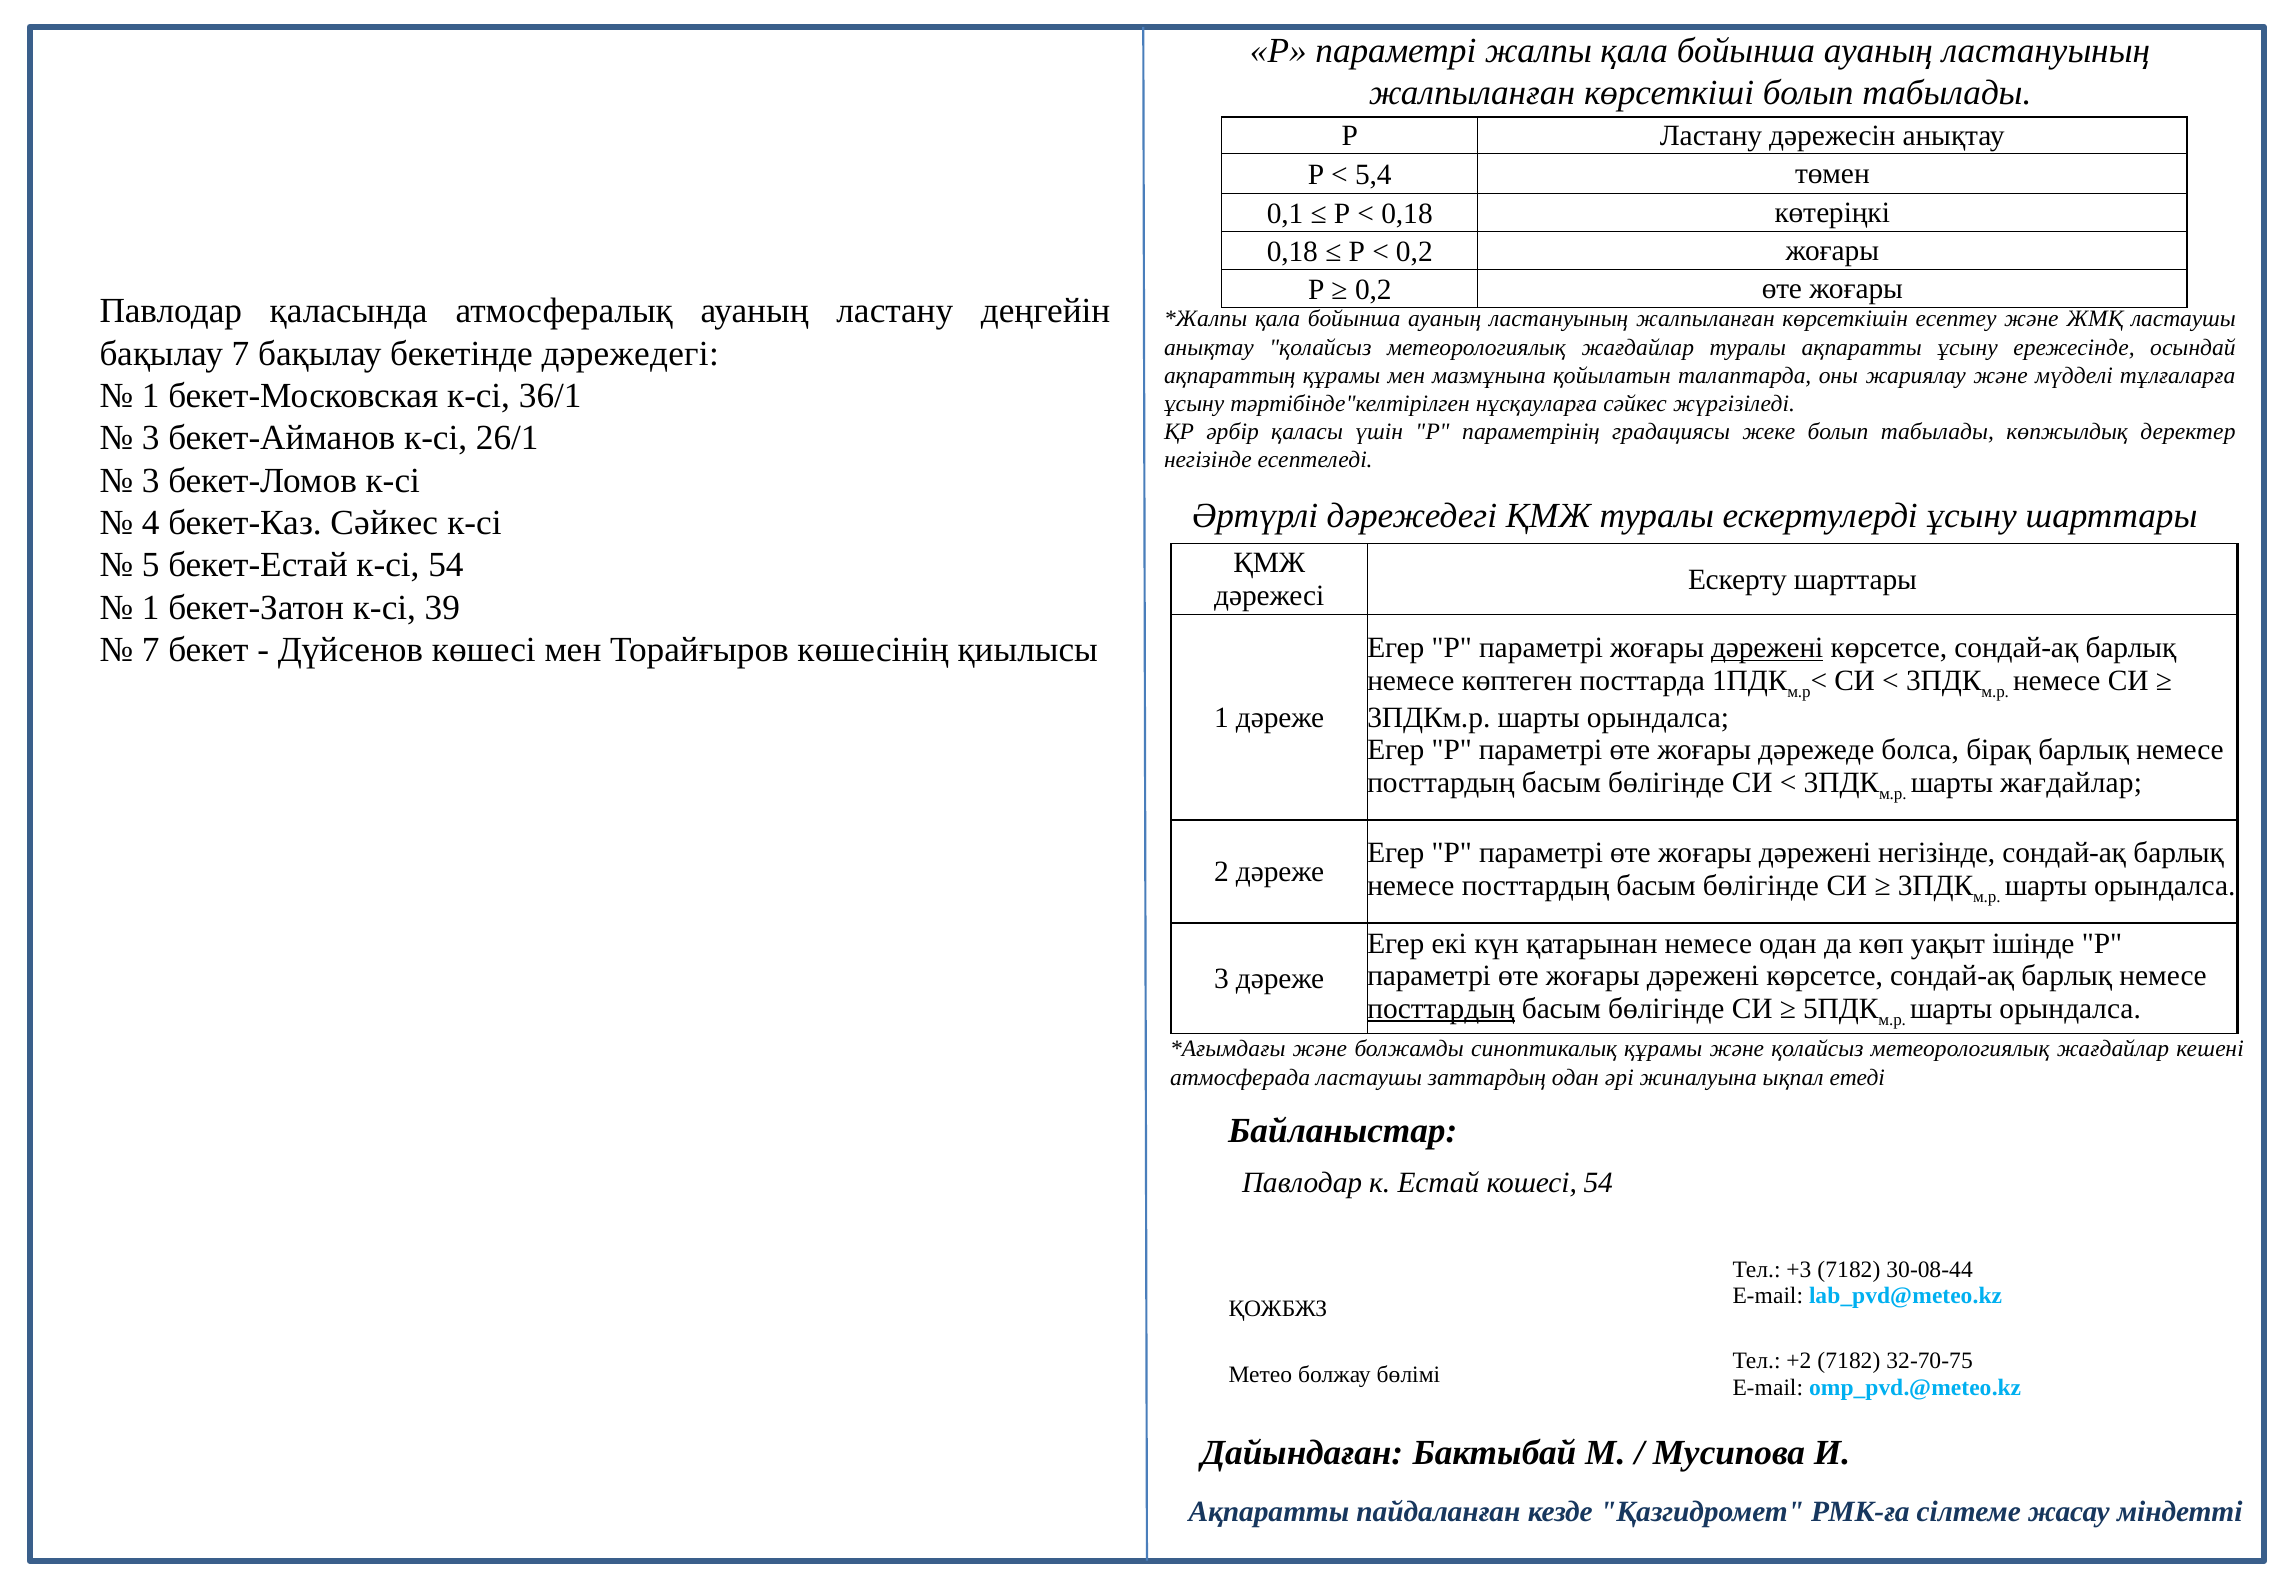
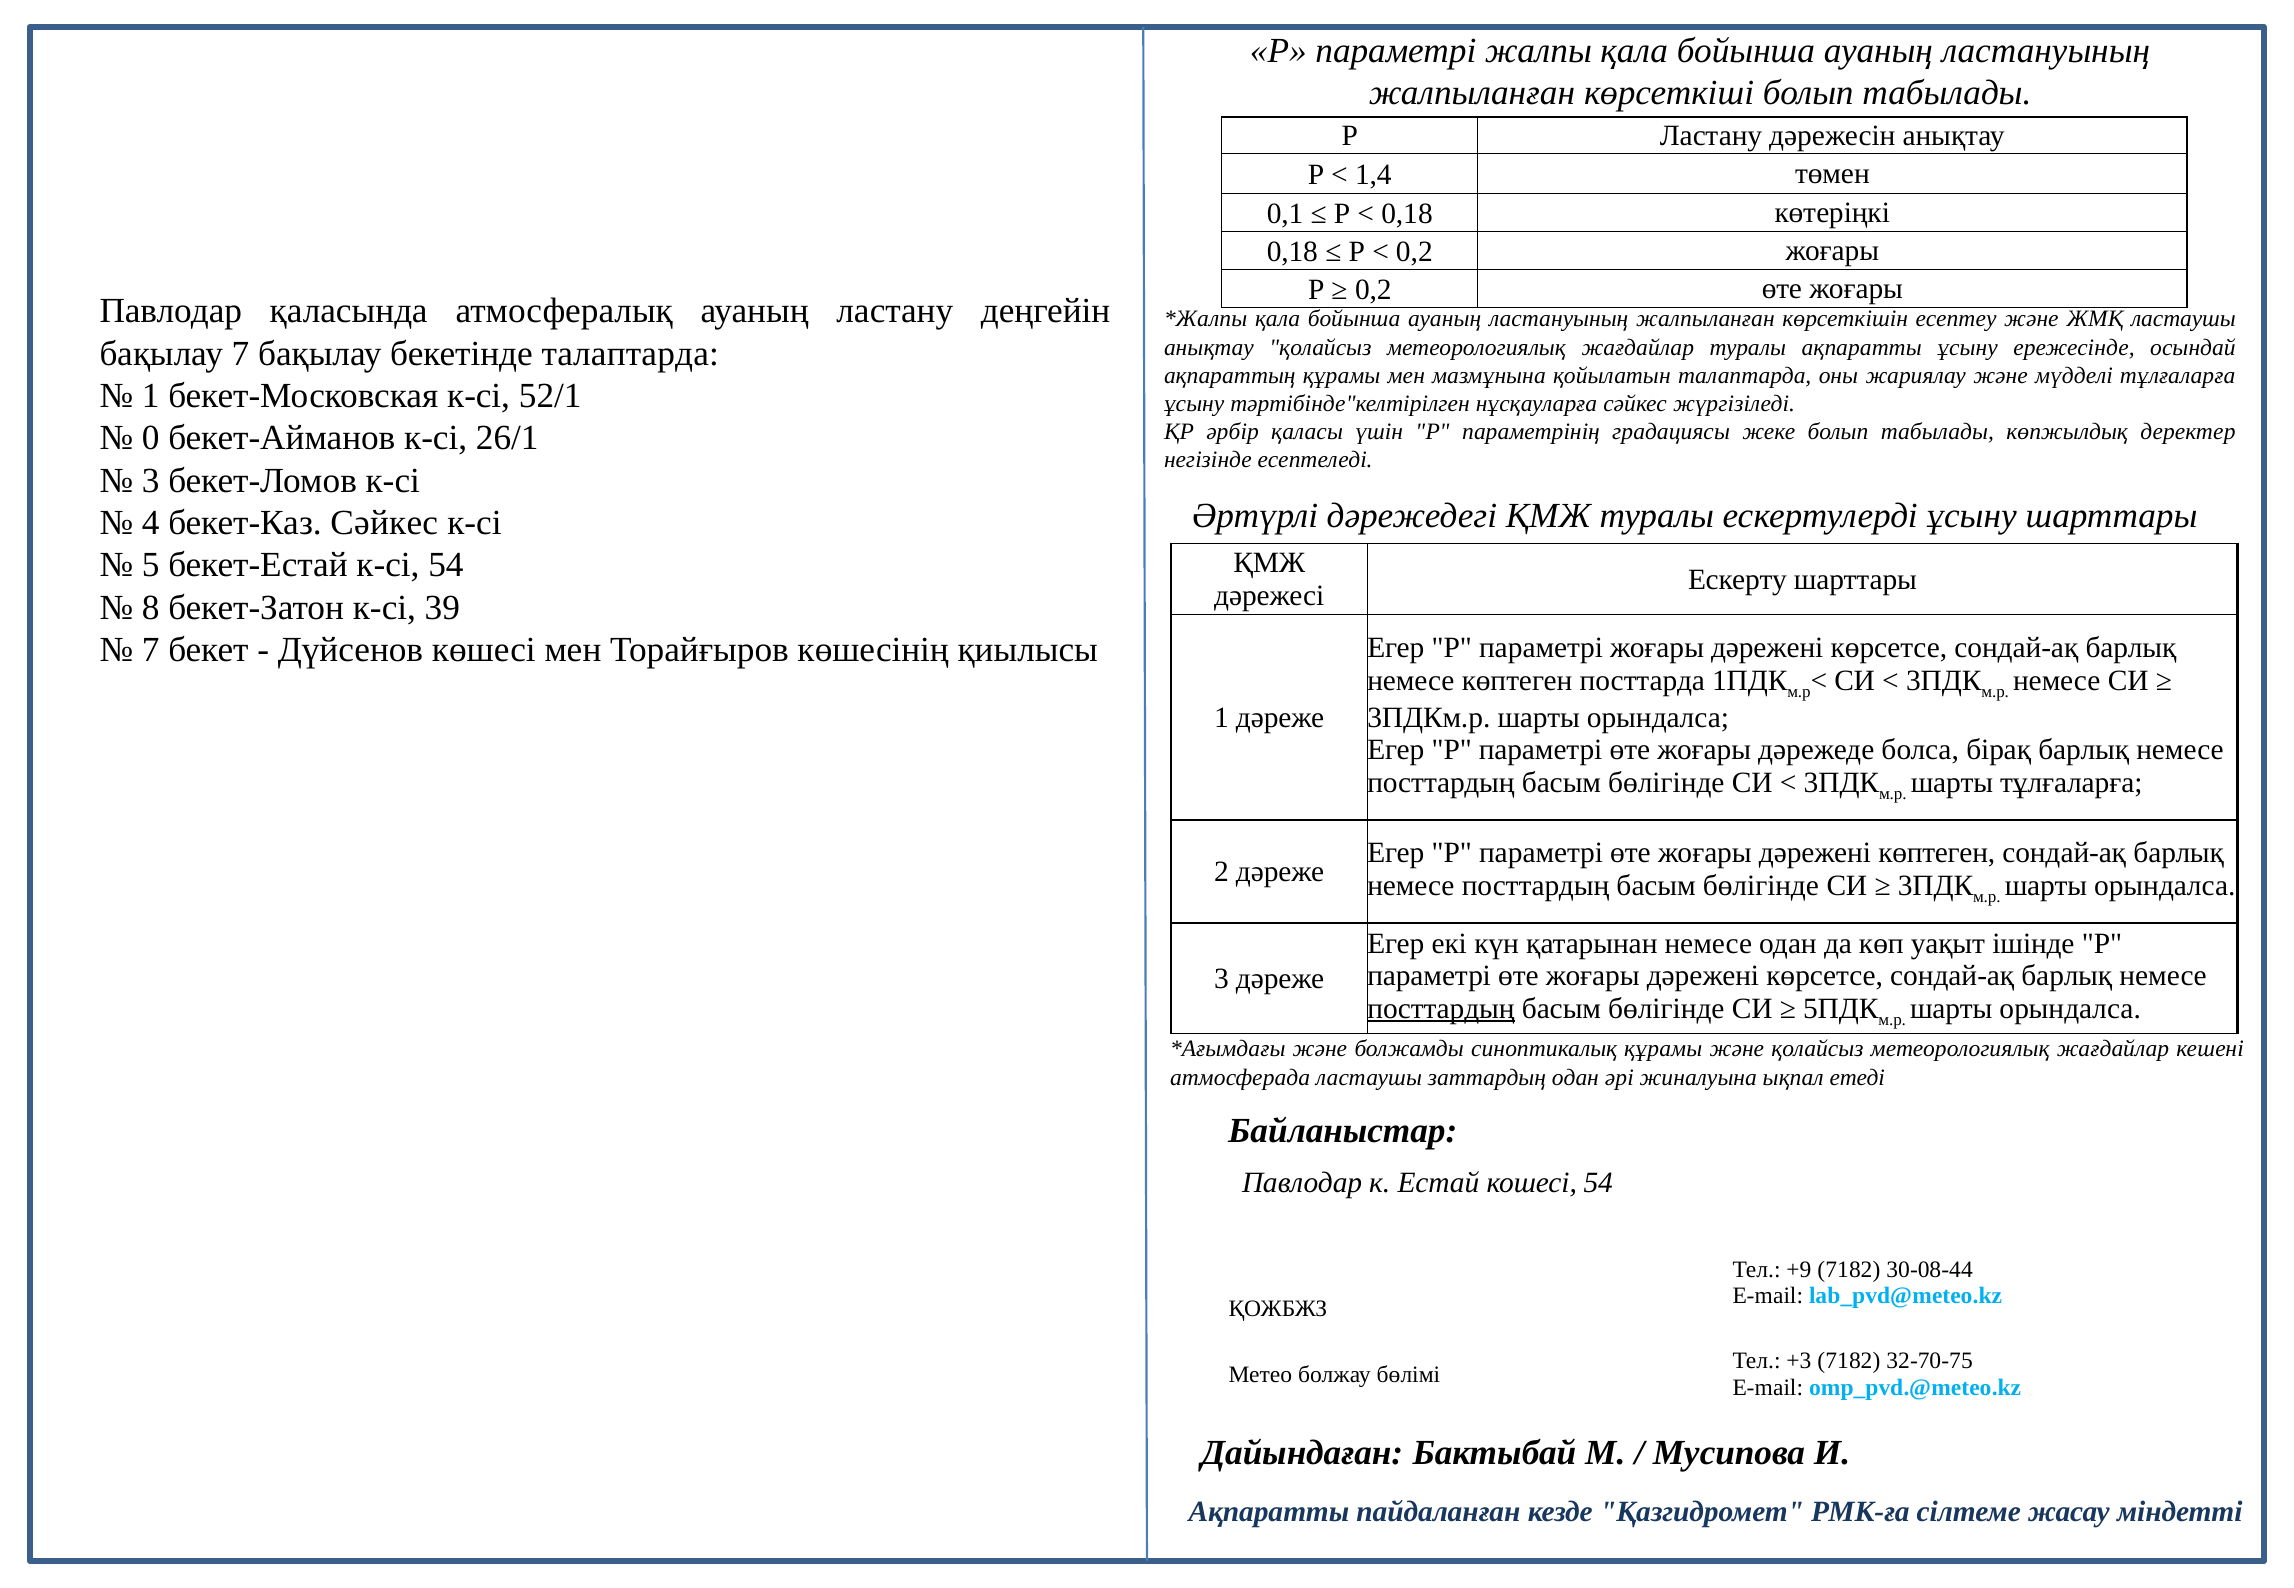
5,4: 5,4 -> 1,4 (1373, 175)
бекетінде дәрежедегі: дәрежедегі -> талаптарда (630, 353)
36/1: 36/1 -> 52/1 (550, 396)
3: 3 -> 0 (151, 438)
1: 1 -> 8 (151, 608)
дәрежені underline: present -> none (1767, 648)
шарты жағдайлар: жағдайлар -> тұлғаларға (2071, 782)
дәрежені негізінде: негізінде -> көптеген (1937, 853)
+3: +3 -> +9 (1799, 1270)
+2: +2 -> +3 (1799, 1361)
